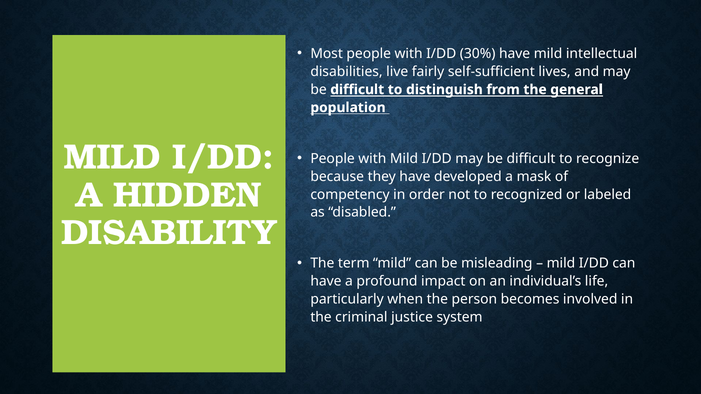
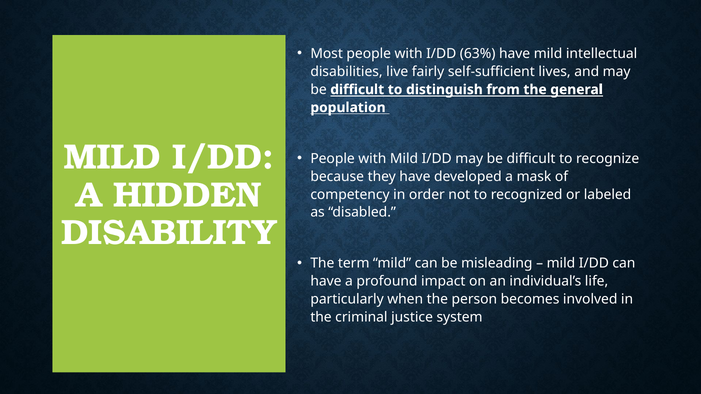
30%: 30% -> 63% (478, 54)
